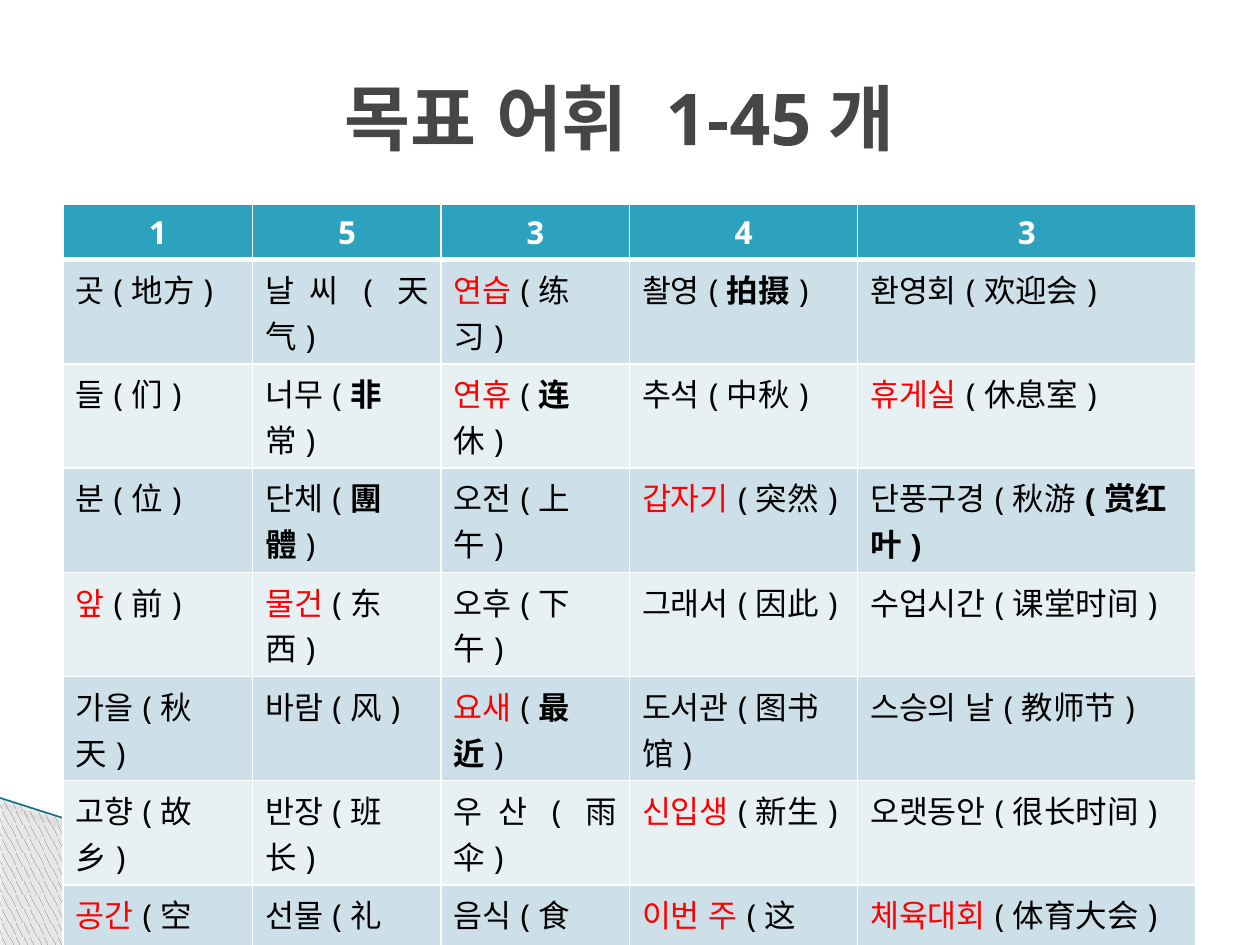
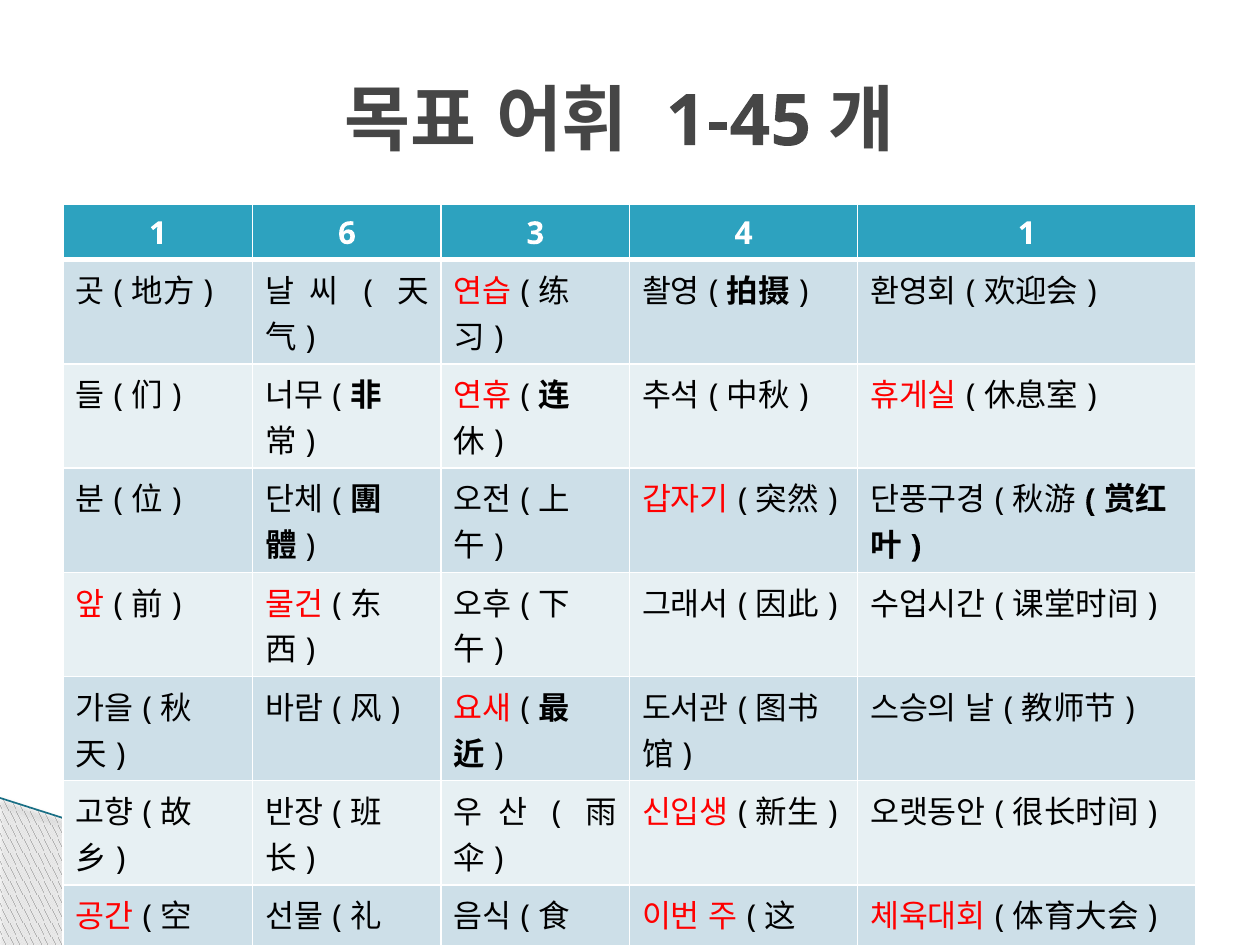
5: 5 -> 6 (347, 233)
4 3: 3 -> 1 (1027, 233)
